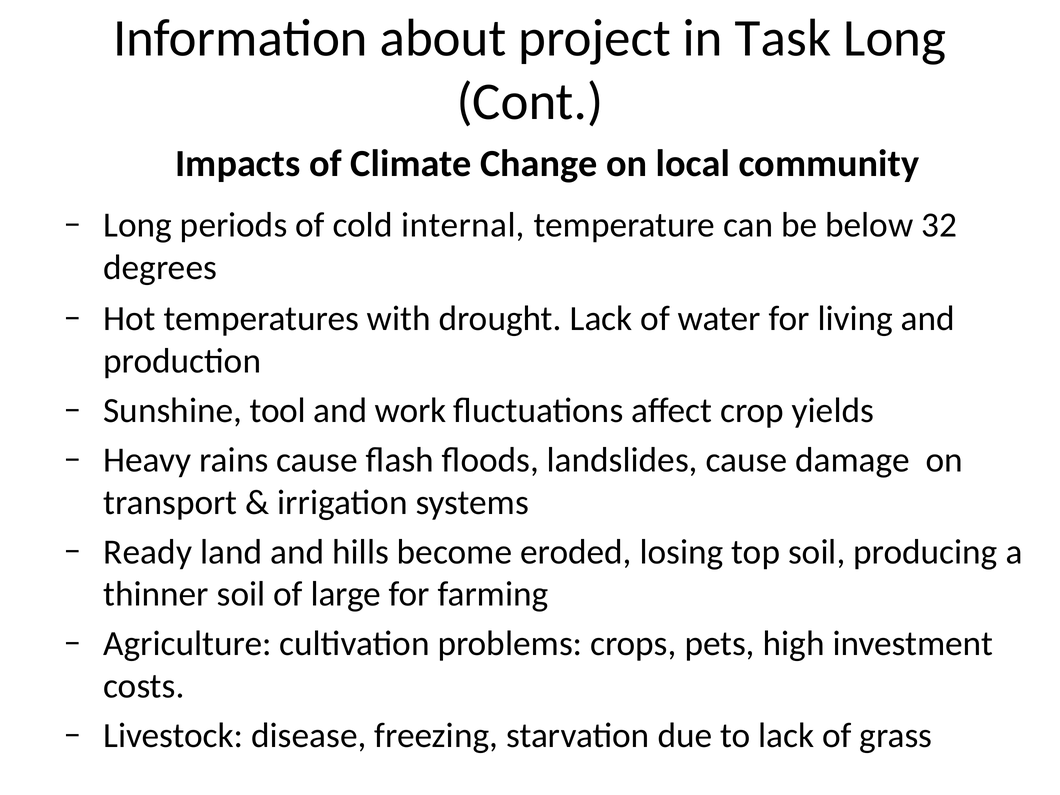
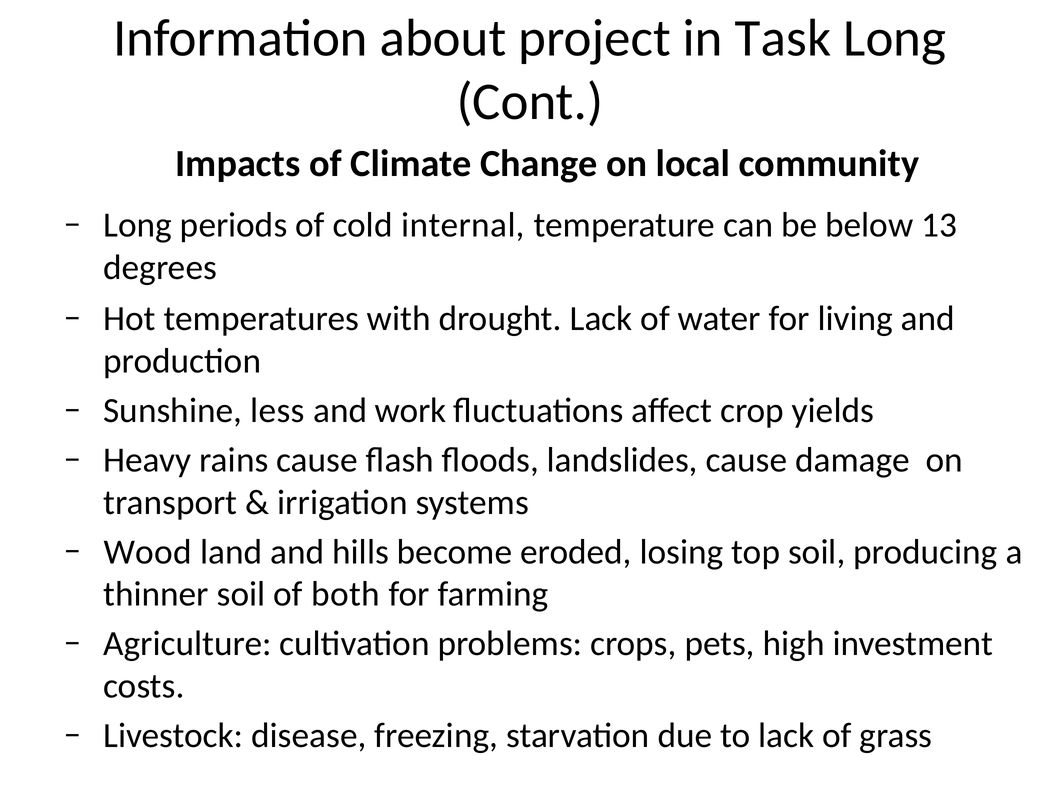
32: 32 -> 13 (939, 225)
tool: tool -> less (277, 411)
Ready: Ready -> Wood (148, 552)
large: large -> both (346, 594)
